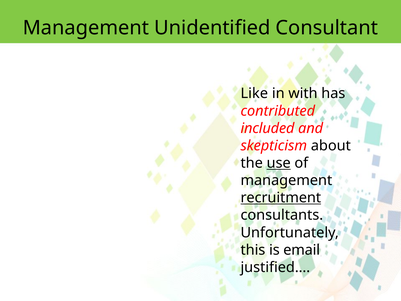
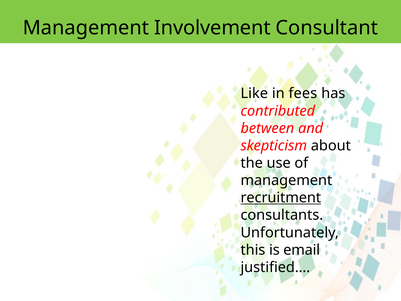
Unidentified: Unidentified -> Involvement (212, 28)
with: with -> fees (303, 93)
included: included -> between (267, 128)
use underline: present -> none (279, 163)
